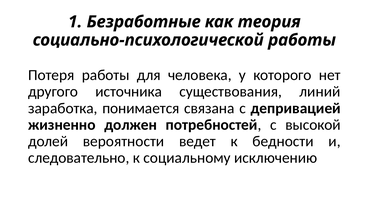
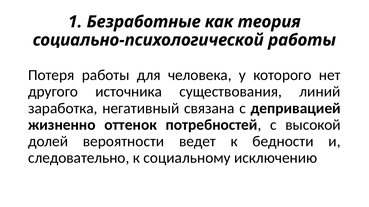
понимается: понимается -> негативный (141, 109)
должен: должен -> оттенок (131, 125)
